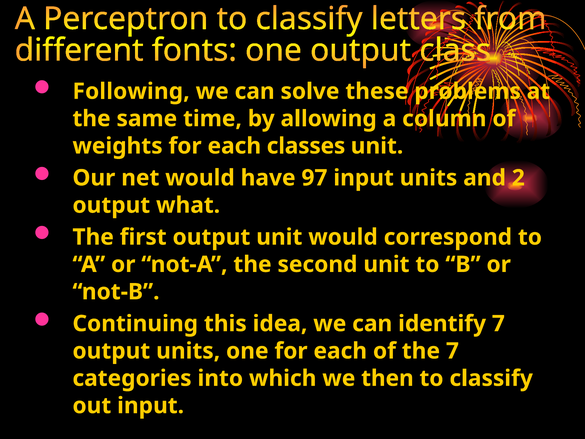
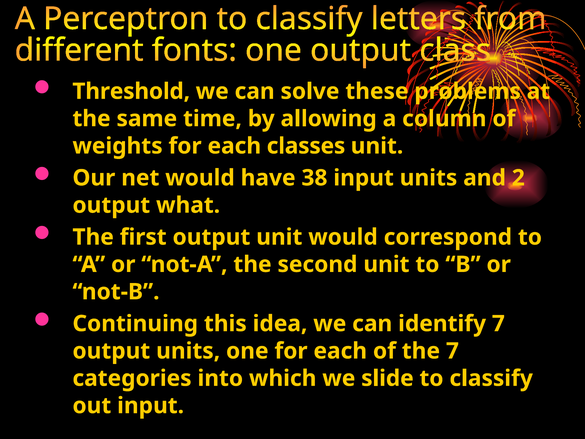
Following: Following -> Threshold (131, 91)
97: 97 -> 38 (314, 178)
then: then -> slide (387, 378)
